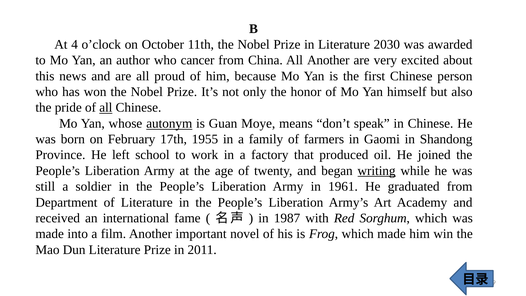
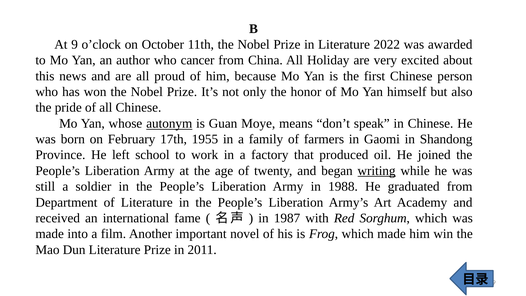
4: 4 -> 9 (75, 44)
2030: 2030 -> 2022 (387, 44)
All Another: Another -> Holiday (328, 60)
all underline: present -> none (106, 108)
1961: 1961 -> 1988 (343, 186)
